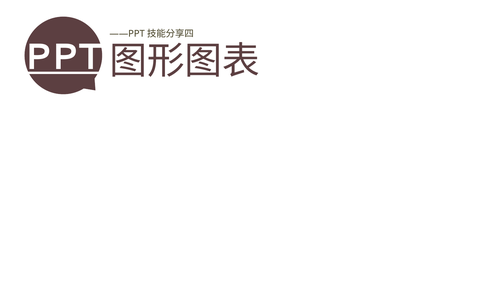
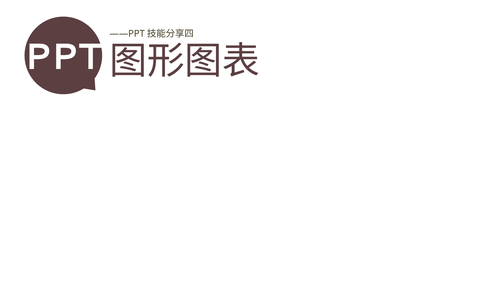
PPT underline: present -> none (63, 57)
